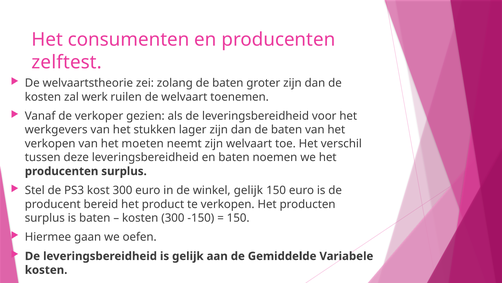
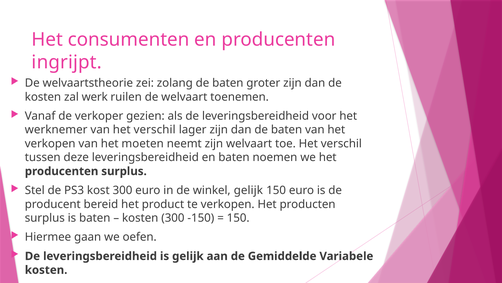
zelftest: zelftest -> ingrijpt (67, 62)
werkgevers: werkgevers -> werknemer (56, 130)
van het stukken: stukken -> verschil (155, 130)
